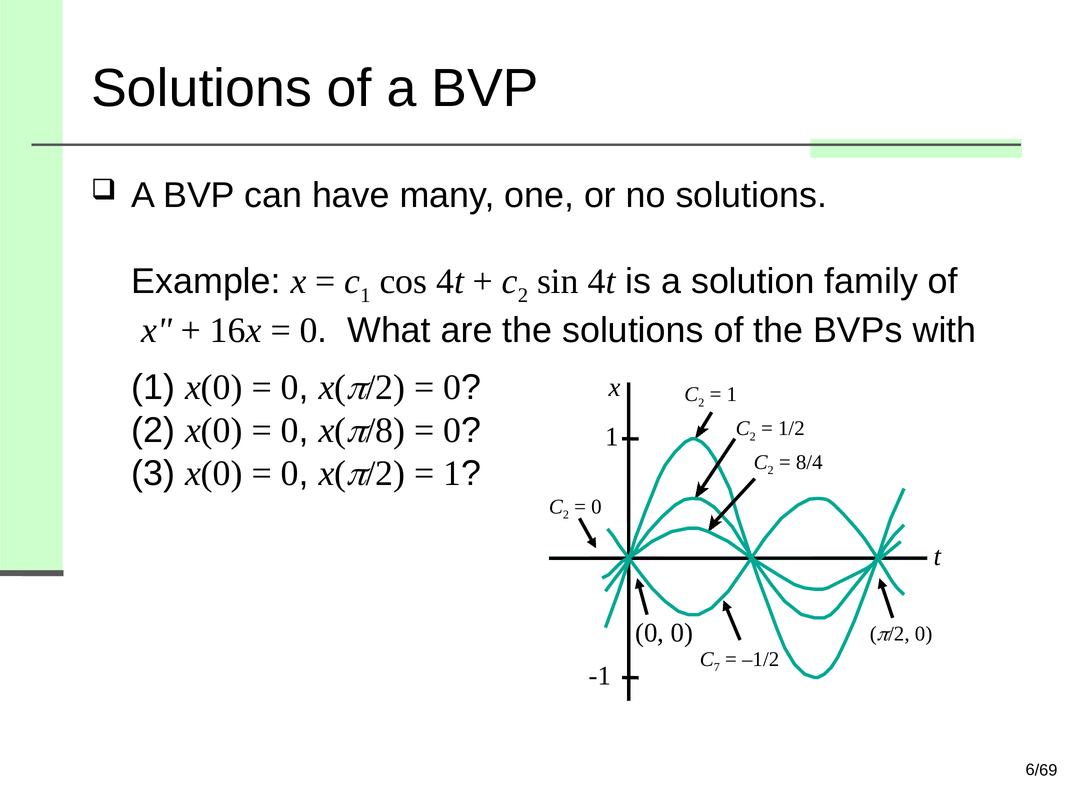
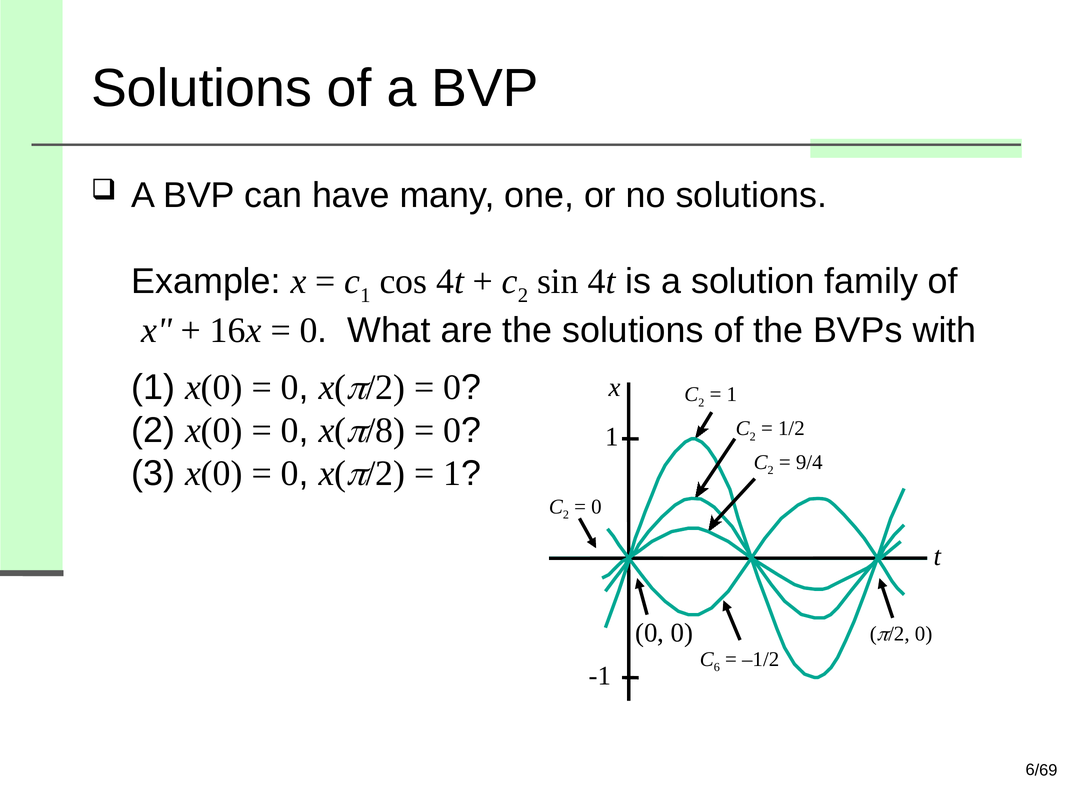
8/4: 8/4 -> 9/4 (809, 462)
7: 7 -> 6 (717, 668)
